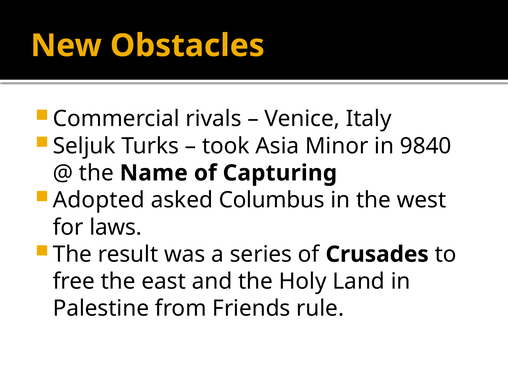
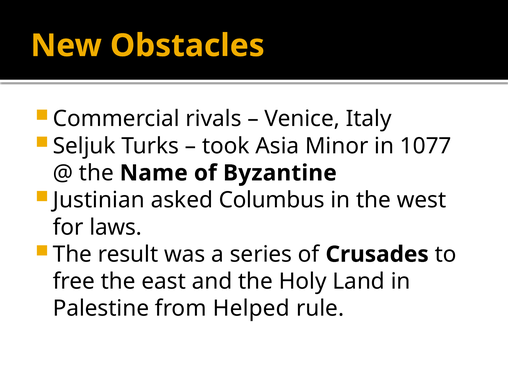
9840: 9840 -> 1077 (426, 146)
Capturing: Capturing -> Byzantine (280, 173)
Adopted: Adopted -> Justinian (99, 200)
Friends: Friends -> Helped (251, 309)
